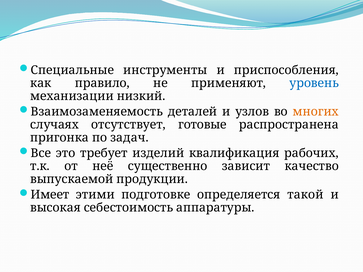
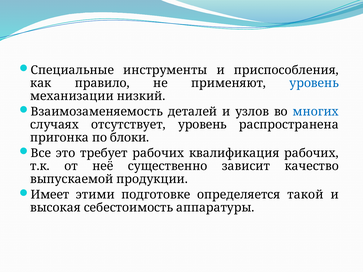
многих colour: orange -> blue (316, 112)
отсутствует готовые: готовые -> уровень (202, 125)
задач: задач -> блоки (130, 138)
требует изделий: изделий -> рабочих (158, 153)
